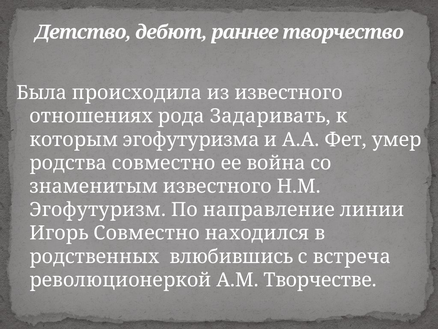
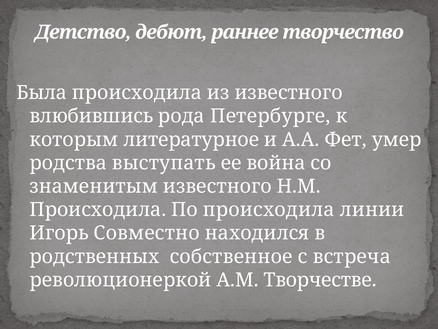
отношениях: отношениях -> влюбившись (91, 116)
Задаривать: Задаривать -> Петербурге (270, 116)
эгофутуризма: эгофутуризма -> литературное (191, 139)
родства совместно: совместно -> выступать (164, 163)
Эгофутуризм: Эгофутуризм -> Происходила (98, 209)
По направление: направление -> происходила (269, 209)
влюбившись: влюбившись -> собственное (231, 256)
